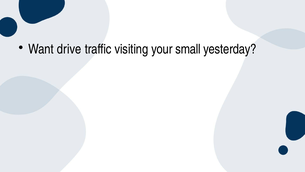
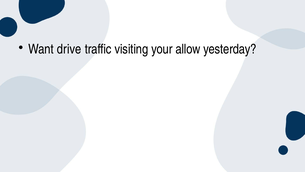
small: small -> allow (188, 49)
